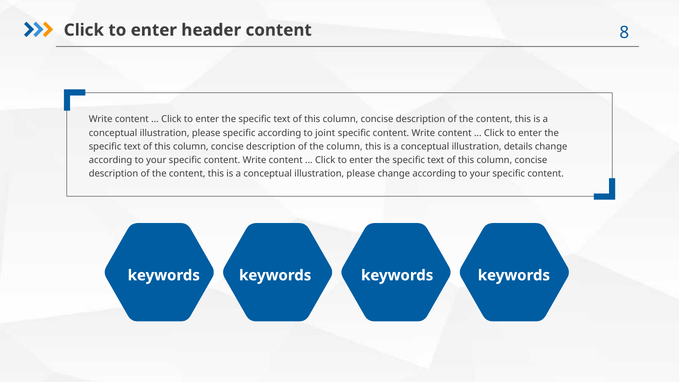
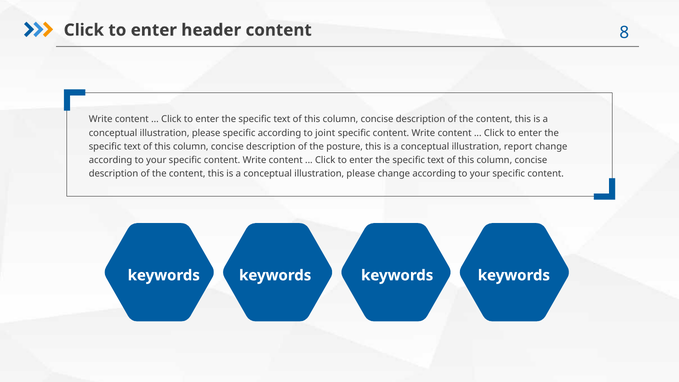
the column: column -> posture (345, 146)
details: details -> report (518, 146)
